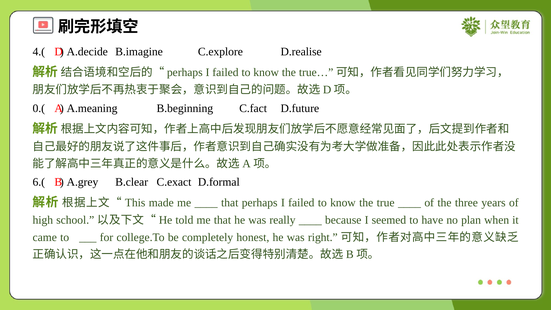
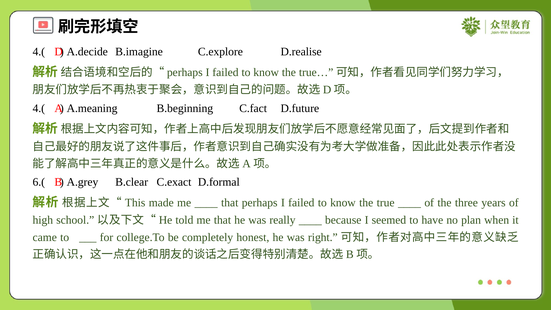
0.(: 0.( -> 4.( (39, 108)
